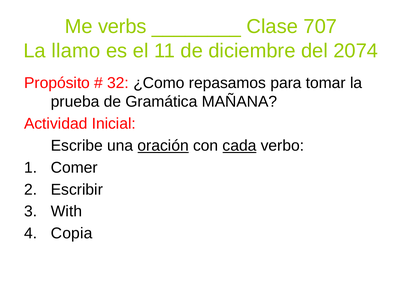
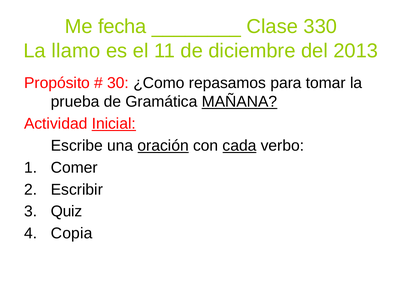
verbs: verbs -> fecha (122, 27)
707: 707 -> 330 (320, 27)
2074: 2074 -> 2013 (356, 51)
32: 32 -> 30 (118, 83)
MAÑANA underline: none -> present (239, 102)
Inicial underline: none -> present (114, 124)
With: With -> Quiz (67, 211)
